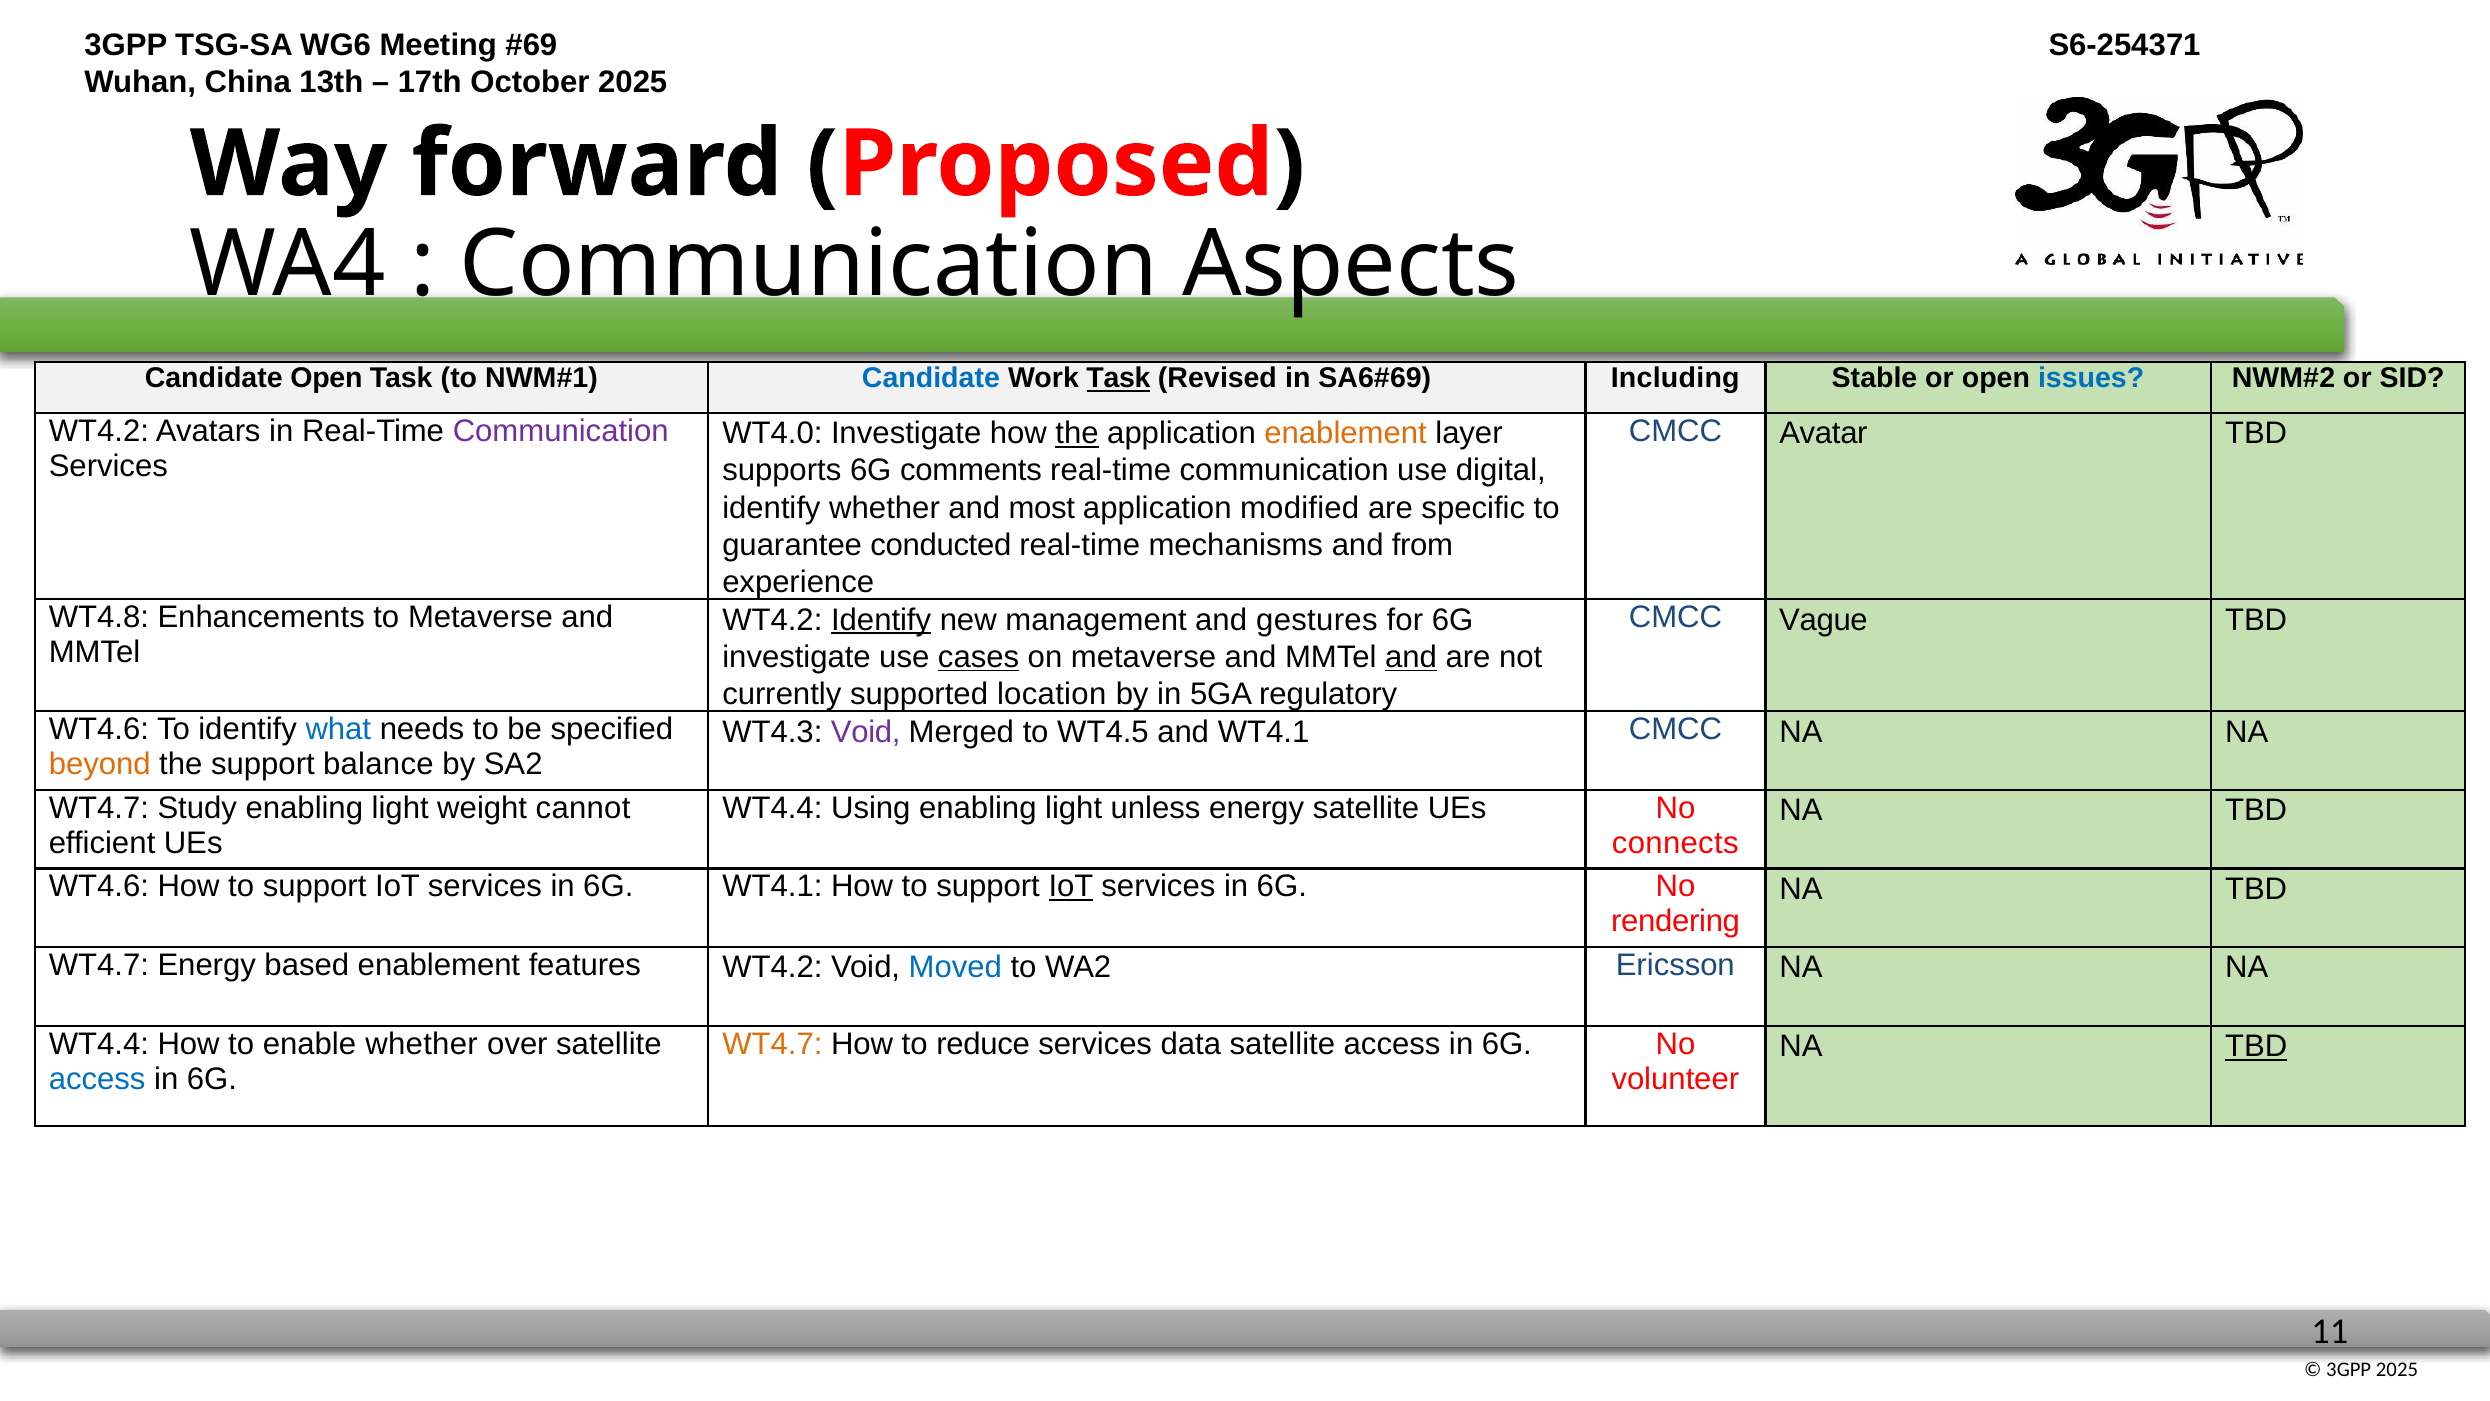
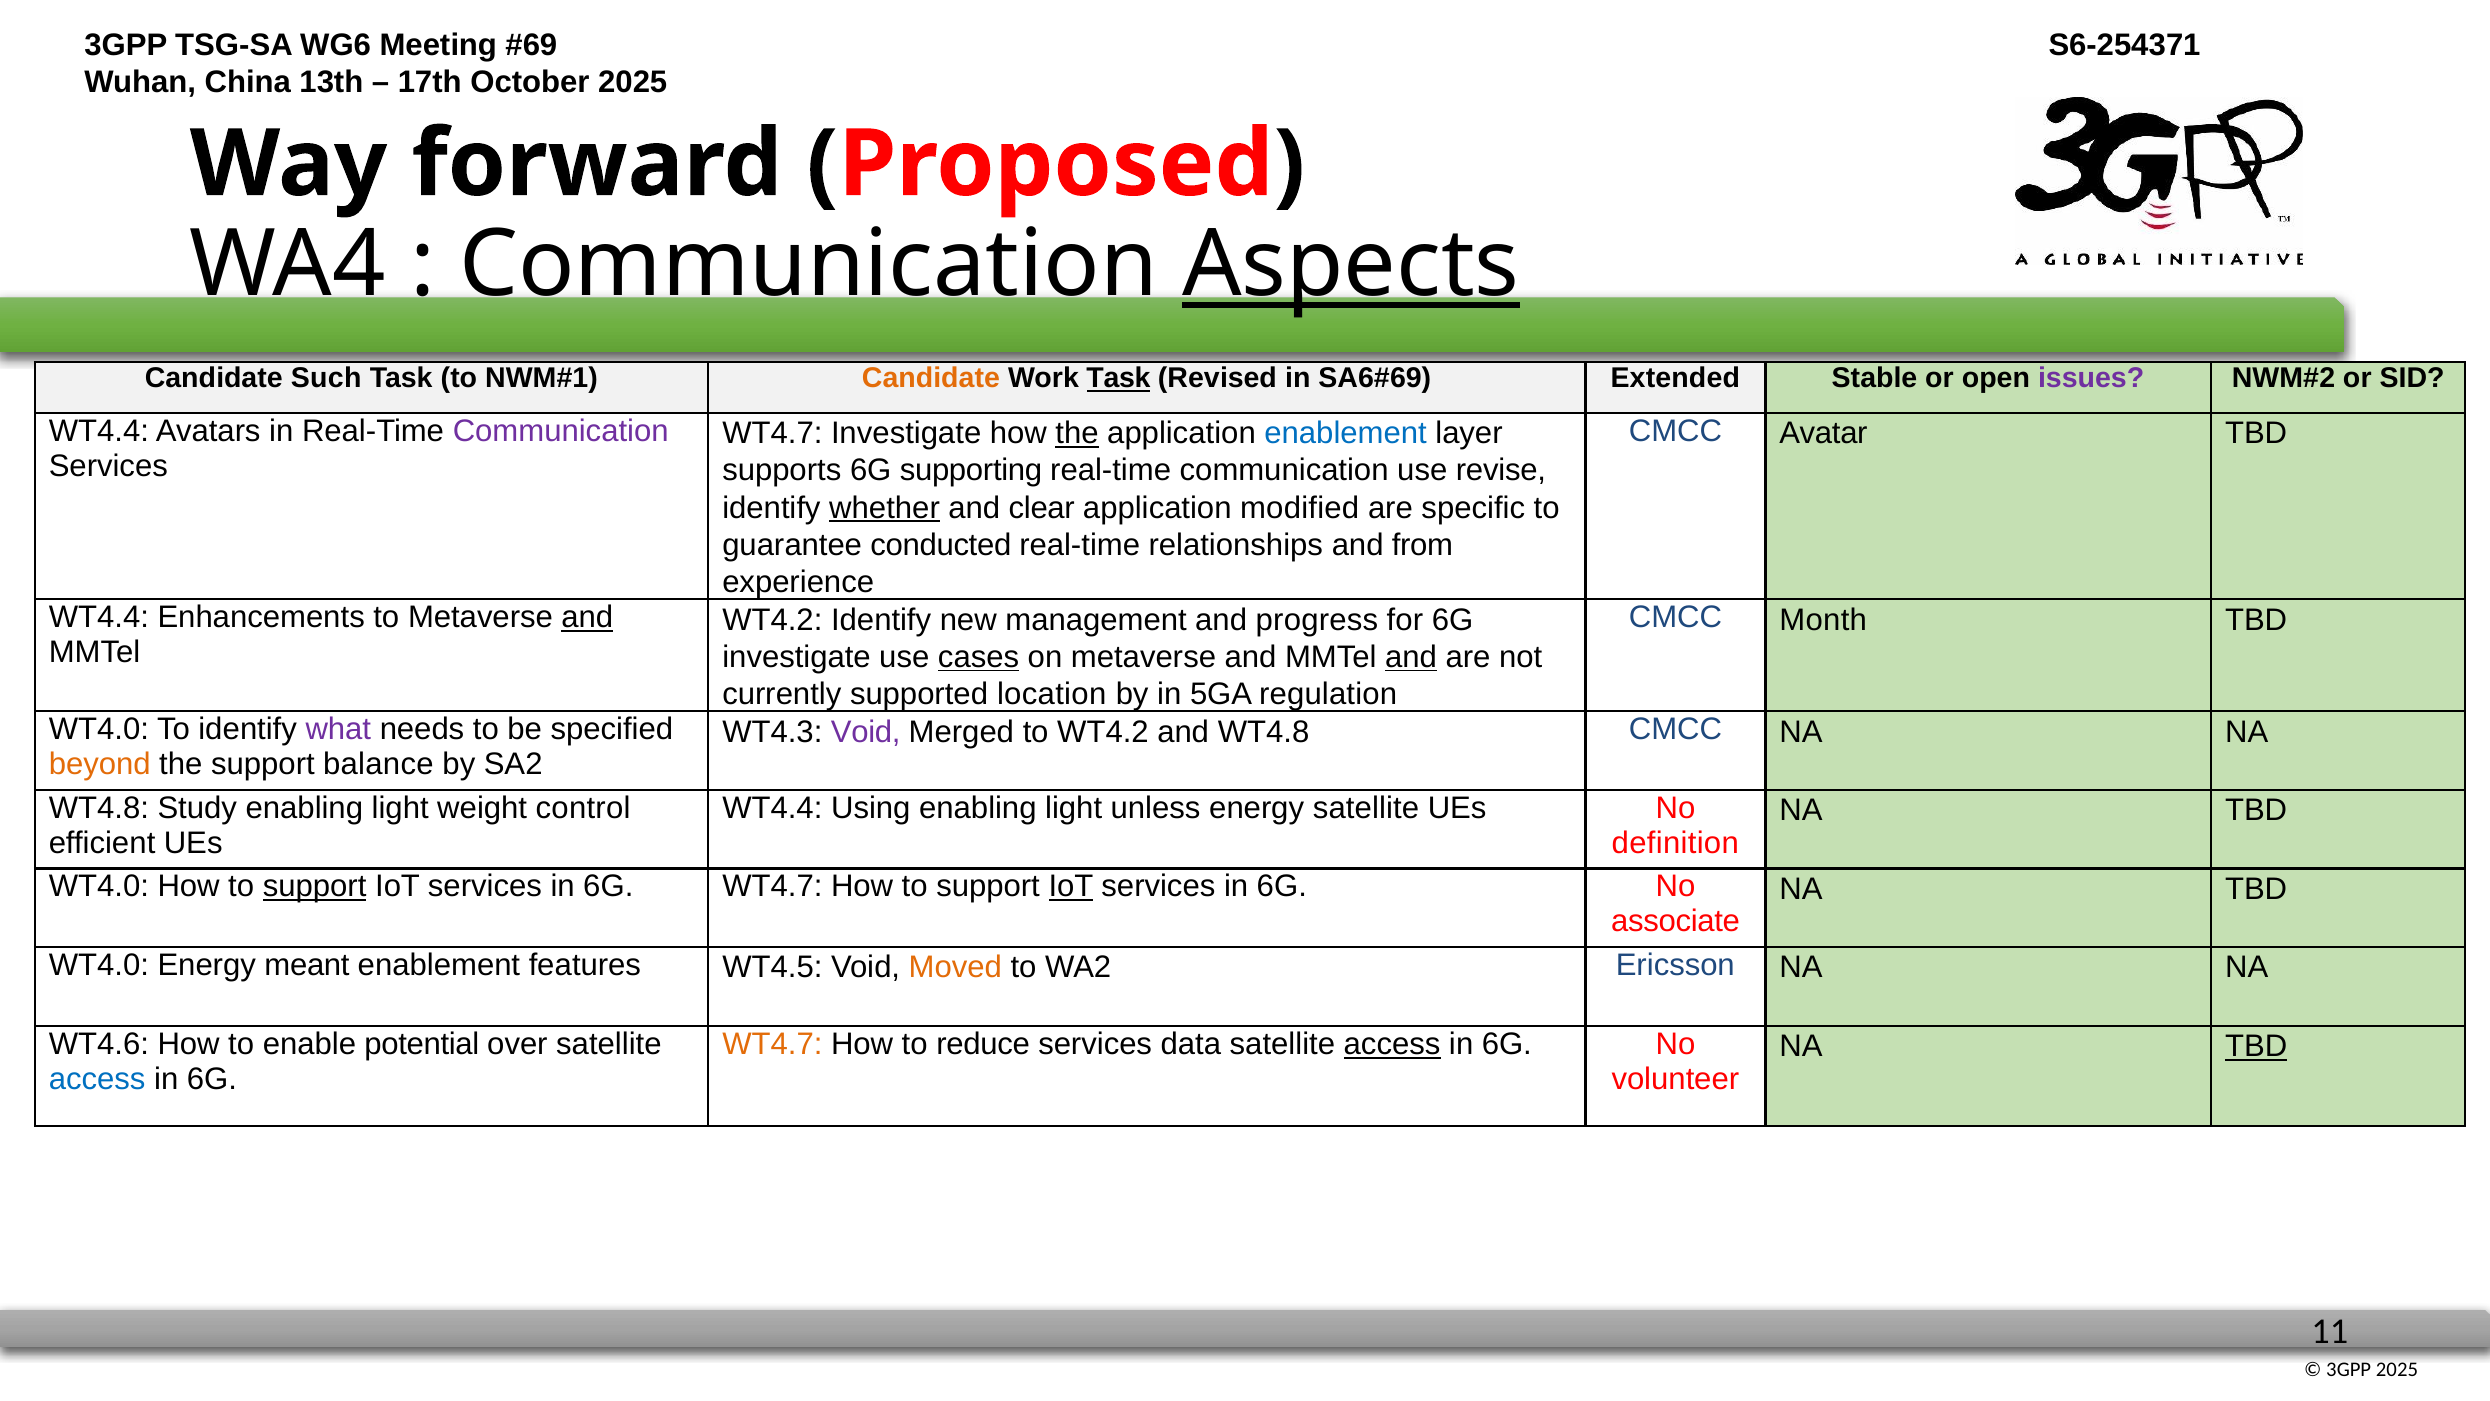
Aspects underline: none -> present (1351, 265)
Candidate Open: Open -> Such (326, 378)
Candidate colour: blue -> orange (931, 378)
Including: Including -> Extended (1675, 378)
issues colour: blue -> purple (2091, 378)
WT4.2: WT4.2 -> WT4.4 (99, 431)
WT4.0: WT4.0 -> WT4.7 (772, 433)
enablement colour: orange -> blue (1346, 433)
comments: comments -> supporting (971, 471)
digital: digital -> revise (1501, 471)
whether underline: none -> present (885, 508)
most: most -> clear (1042, 508)
mechanisms: mechanisms -> relationships (1236, 545)
WT4.8: WT4.8 -> WT4.4 (99, 617)
and underline: none -> present (587, 617)
Vague: Vague -> Month (1823, 620)
Identify underline: present -> none (881, 620)
gestures: gestures -> progress (1317, 620)
regulatory: regulatory -> regulation (1328, 694)
WT4.6: WT4.6 -> WT4.0 (99, 729)
what colour: blue -> purple (338, 729)
to WT4.5: WT4.5 -> WT4.2 (1103, 732)
and WT4.1: WT4.1 -> WT4.8 (1264, 732)
WT4.7: WT4.7 -> WT4.8 (99, 808)
cannot: cannot -> control (583, 808)
connects: connects -> definition (1675, 843)
WT4.6: WT4.6 -> WT4.0 (99, 886)
support underline: none -> present (315, 886)
services in 6G WT4.1: WT4.1 -> WT4.7 (772, 886)
rendering: rendering -> associate (1676, 921)
WT4.7: WT4.7 -> WT4.0 (99, 965)
based: based -> meant (307, 965)
features WT4.2: WT4.2 -> WT4.5 (772, 967)
Moved colour: blue -> orange (955, 967)
WT4.4: WT4.4 -> WT4.6 (99, 1044)
enable whether: whether -> potential (422, 1044)
access underline: none -> present (1392, 1044)
